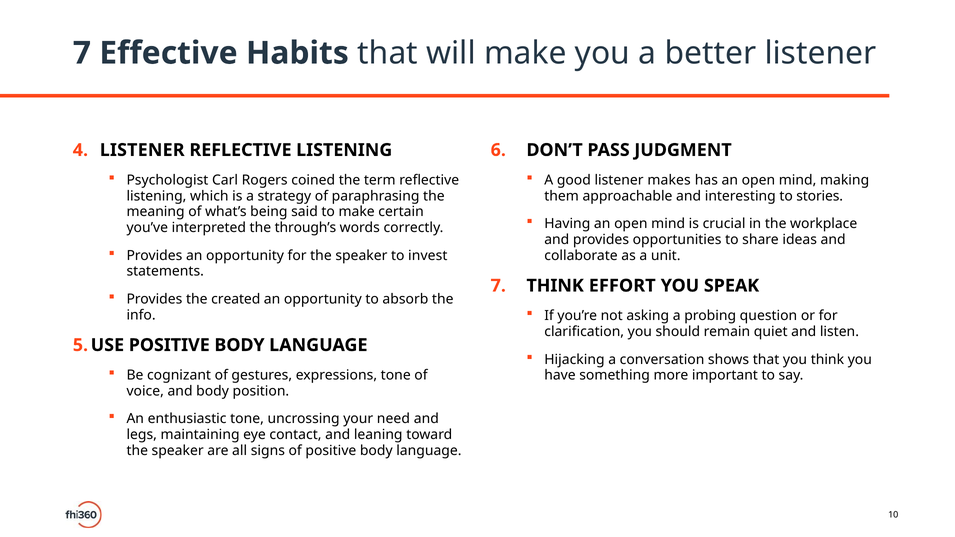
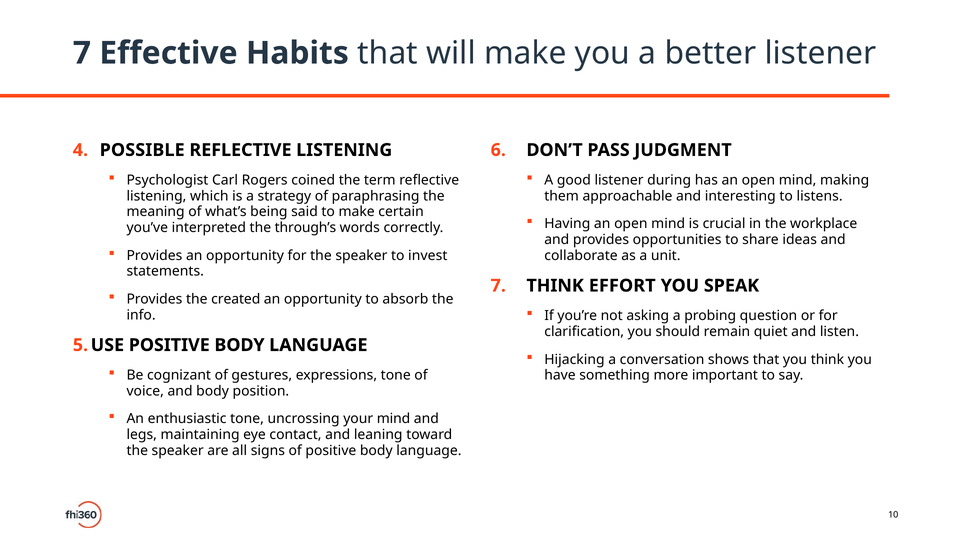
LISTENER: LISTENER -> POSSIBLE (142, 150)
makes: makes -> during (669, 180)
stories: stories -> listens (820, 196)
your need: need -> mind (394, 419)
